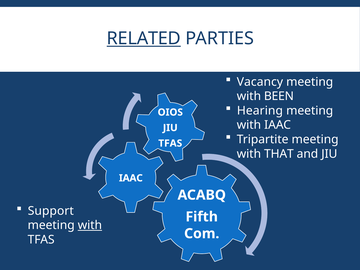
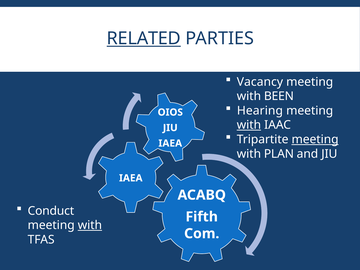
with underline: none -> present (249, 125)
meeting underline: none -> present (315, 139)
TFAS: TFAS -> IAEA (170, 143)
THAT: THAT -> PLAN (279, 154)
IAAC: IAAC -> IAEA (131, 178)
Support: Support -> Conduct (51, 211)
